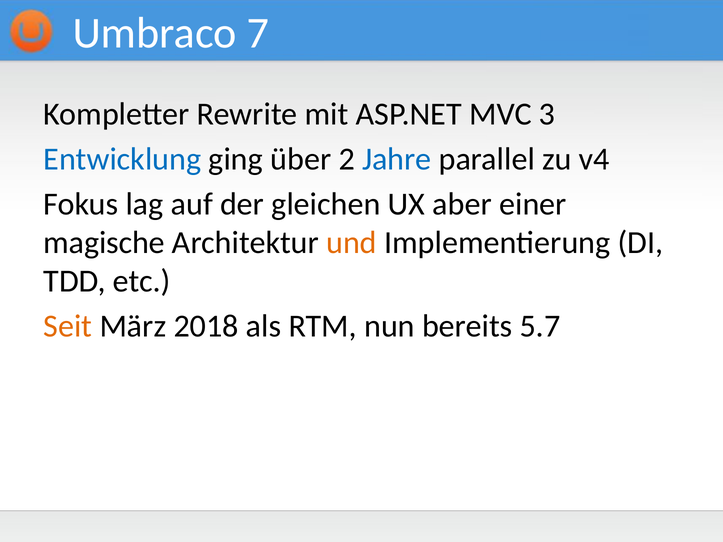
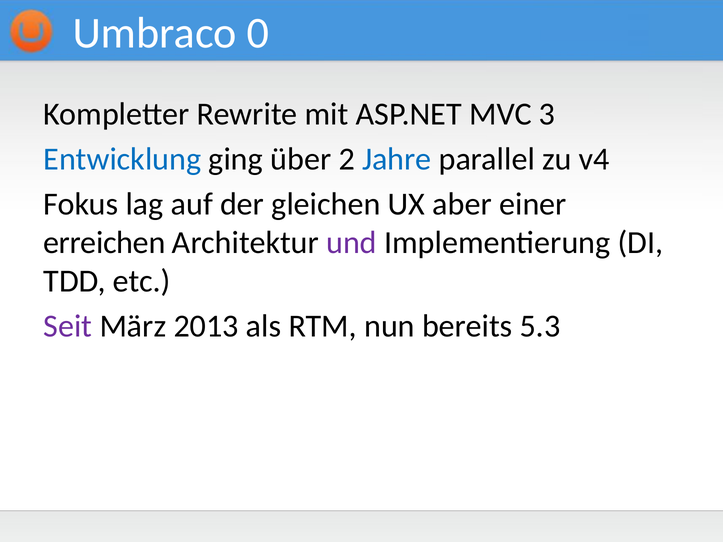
7: 7 -> 0 (258, 33)
magische: magische -> erreichen (104, 243)
und colour: orange -> purple (352, 243)
Seit colour: orange -> purple (68, 326)
2018: 2018 -> 2013 (206, 326)
5.7: 5.7 -> 5.3 (540, 326)
